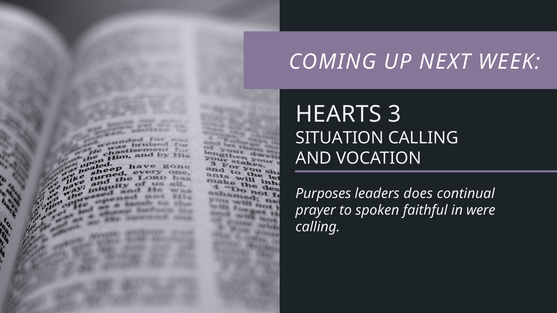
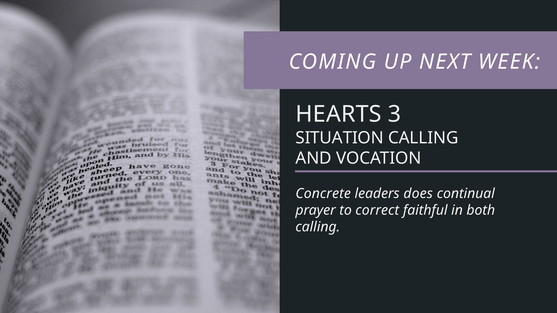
Purposes: Purposes -> Concrete (323, 194)
spoken: spoken -> correct (377, 211)
were: were -> both (481, 211)
